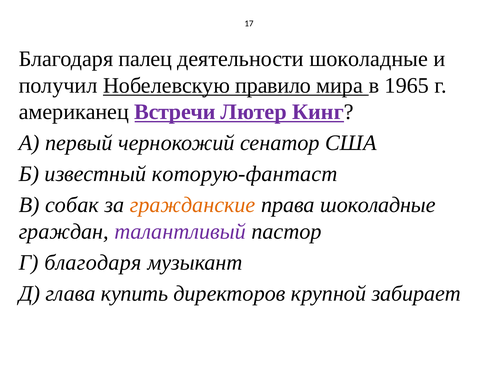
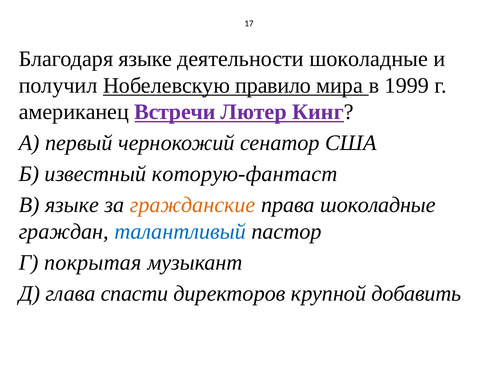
Благодаря палец: палец -> языке (145, 59)
1965: 1965 -> 1999 (407, 86)
В собак: собак -> языке (72, 205)
талантливый colour: purple -> blue (180, 232)
Г благодаря: благодаря -> покрытая (93, 263)
купить: купить -> спасти (135, 294)
забирает: забирает -> добавить (416, 294)
